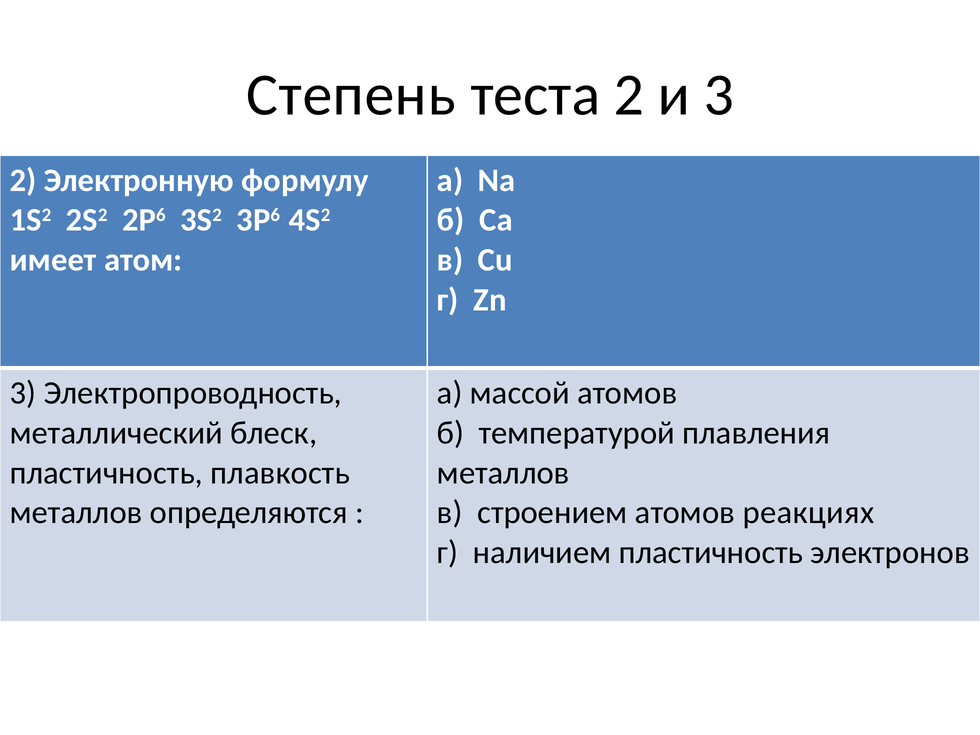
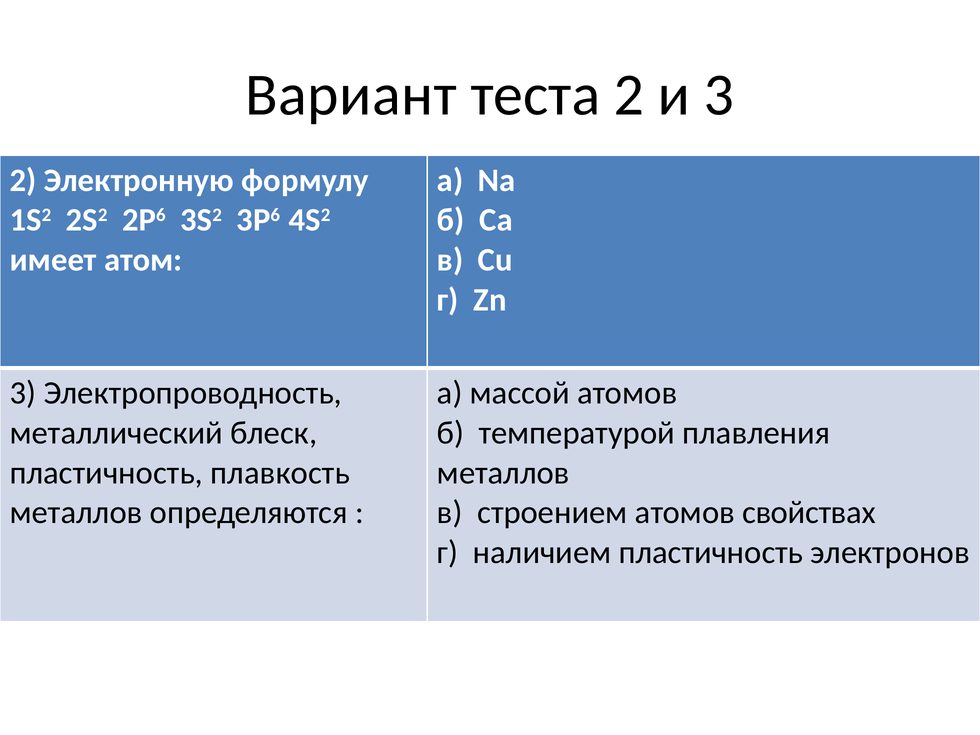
Степень: Степень -> Вариант (351, 95)
реакциях: реакциях -> свойствах (809, 513)
